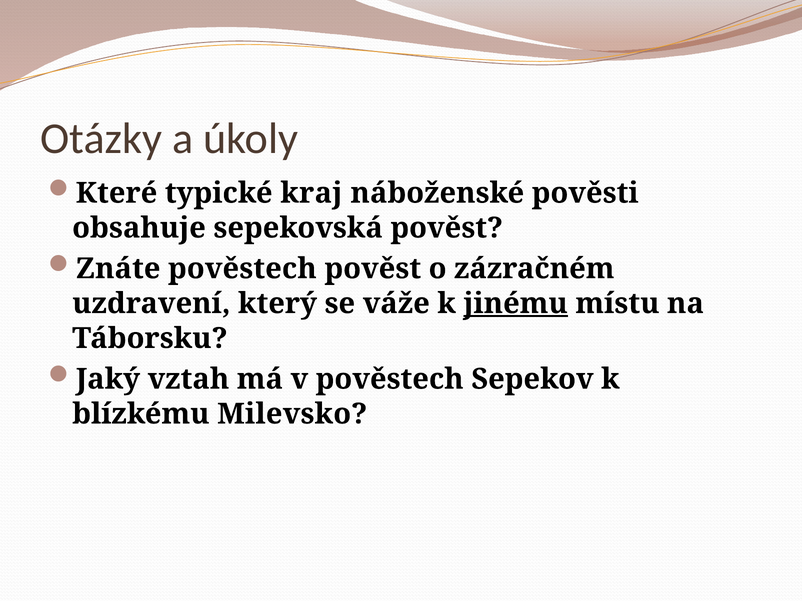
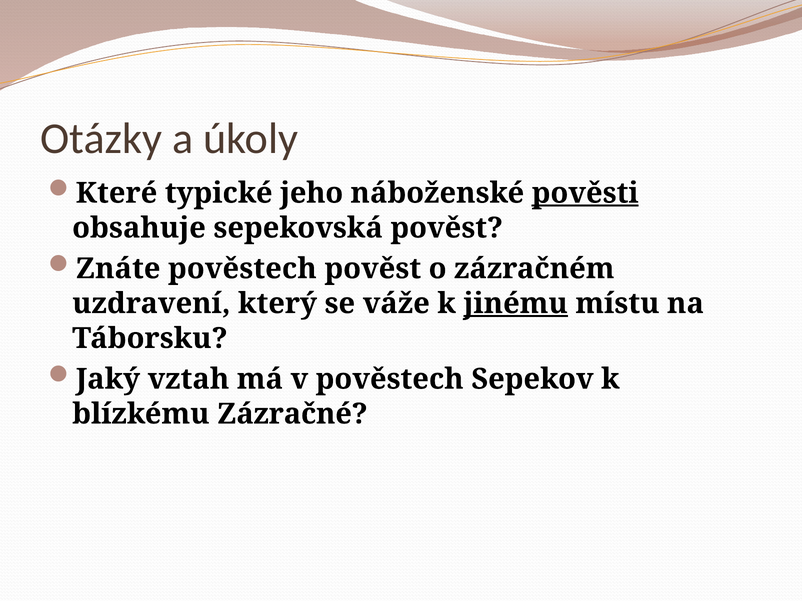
kraj: kraj -> jeho (312, 193)
pověsti underline: none -> present (585, 193)
Milevsko: Milevsko -> Zázračné (292, 414)
